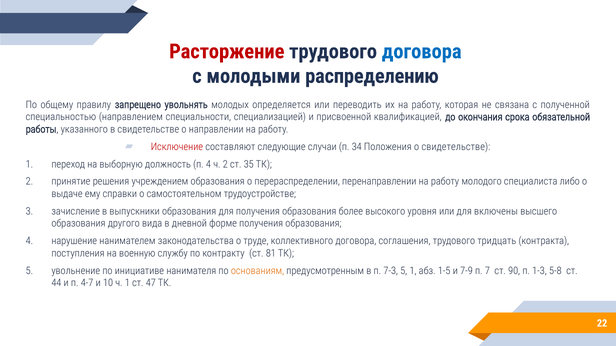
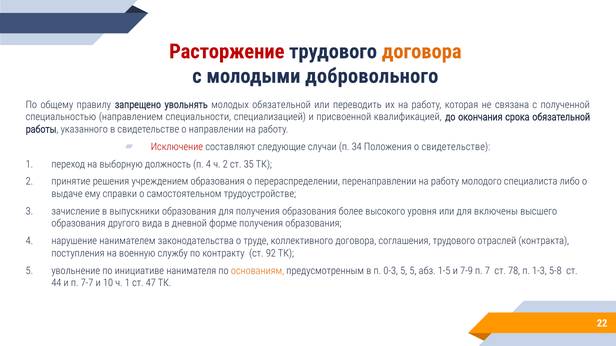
договора colour: blue -> orange (422, 52)
распределению: распределению -> добровольного (372, 76)
молодых определяется: определяется -> обязательной (282, 105)
тридцать: тридцать -> отраслей (497, 241)
81: 81 -> 92 (271, 254)
7-3: 7-3 -> 0-3 (391, 271)
5 1: 1 -> 5 (413, 271)
90: 90 -> 78 (514, 271)
4-7: 4-7 -> 7-7 (87, 283)
